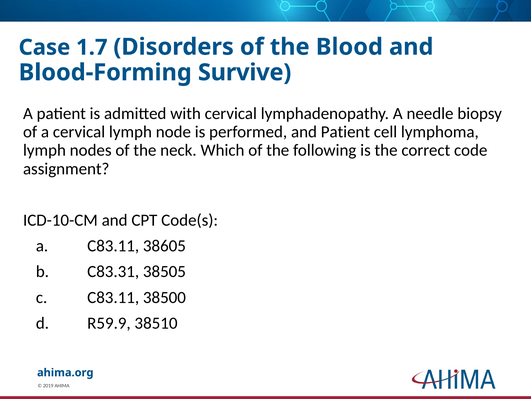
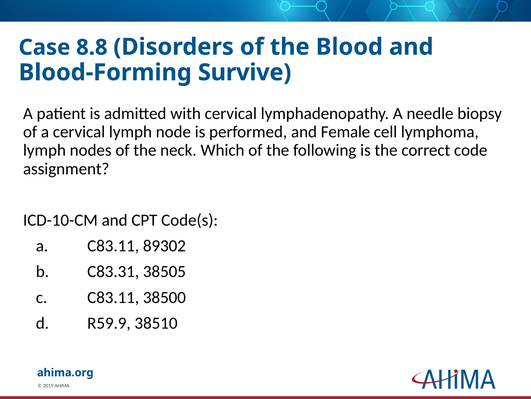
1.7: 1.7 -> 8.8 (92, 47)
and Patient: Patient -> Female (345, 132)
38605: 38605 -> 89302 (164, 245)
